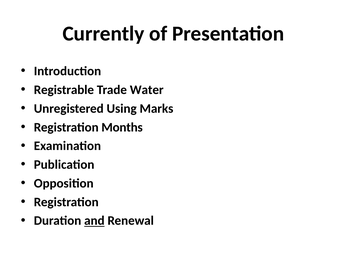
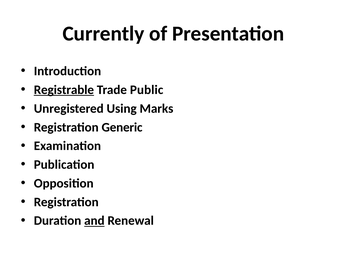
Registrable underline: none -> present (64, 90)
Water: Water -> Public (147, 90)
Months: Months -> Generic (122, 127)
